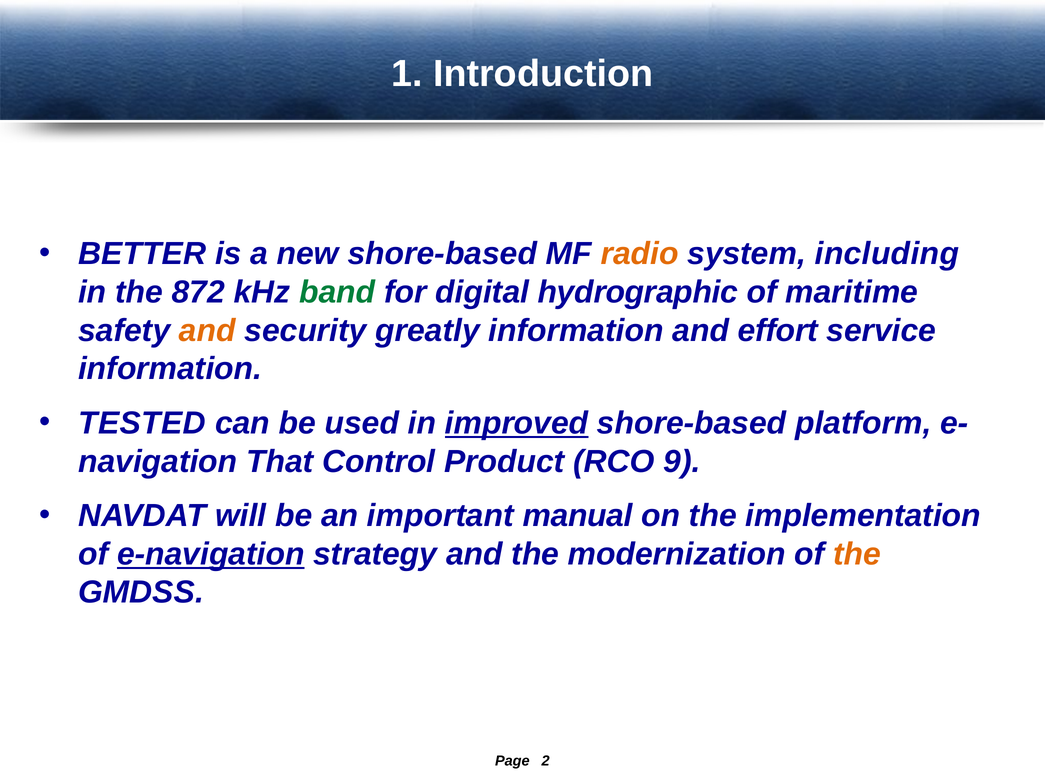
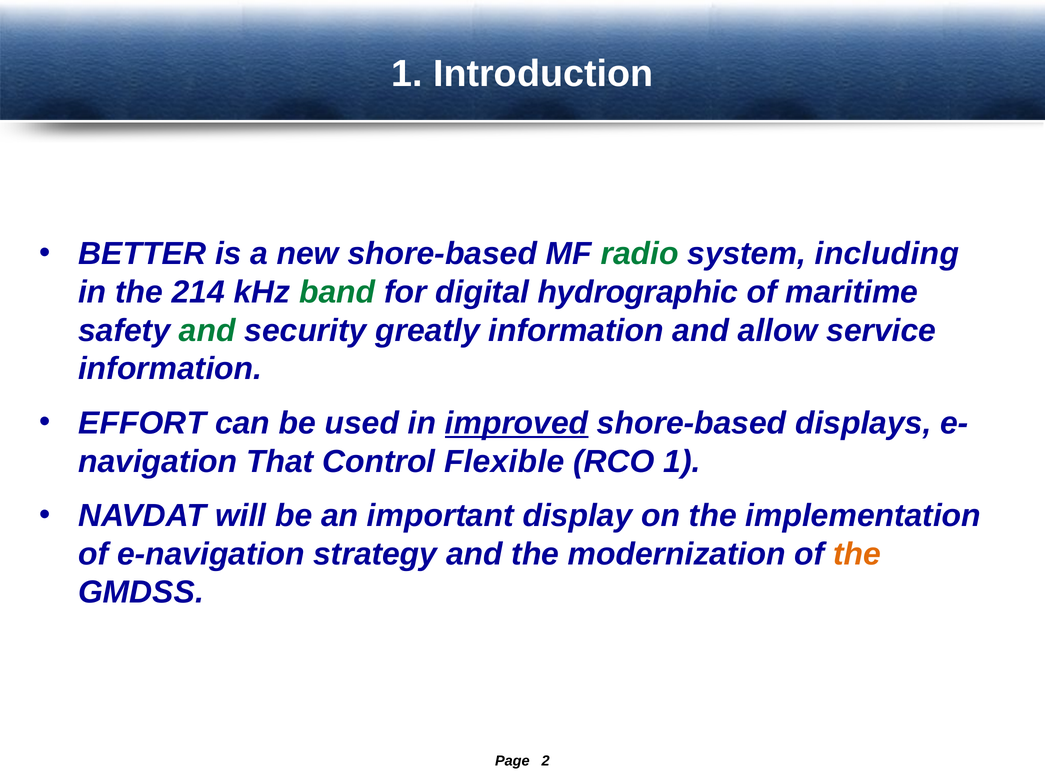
radio colour: orange -> green (640, 254)
872: 872 -> 214 (198, 292)
and colour: orange -> green (207, 330)
effort: effort -> allow (778, 330)
TESTED: TESTED -> EFFORT (142, 423)
platform: platform -> displays (863, 423)
Product: Product -> Flexible (504, 461)
RCO 9: 9 -> 1 (682, 461)
manual: manual -> display (578, 516)
e-navigation underline: present -> none (211, 554)
